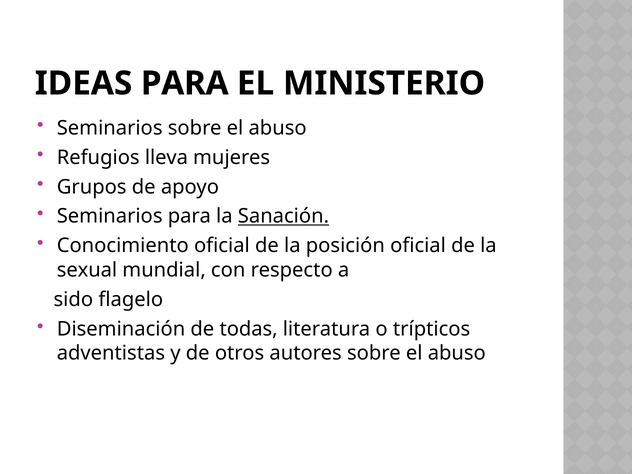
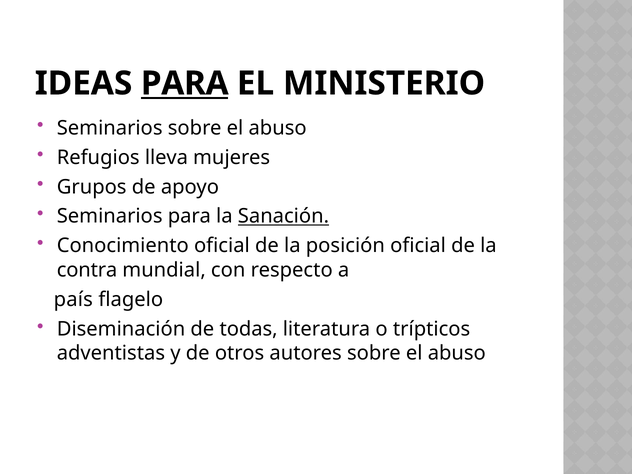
PARA underline: none -> present (185, 83)
sexual: sexual -> contra (87, 270)
sido: sido -> país (73, 300)
